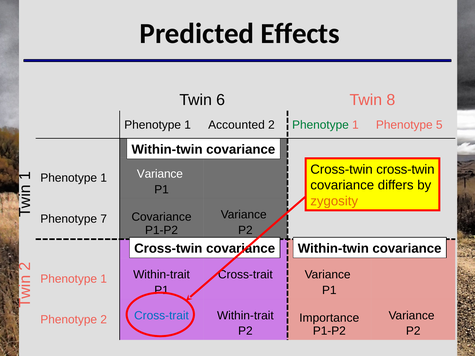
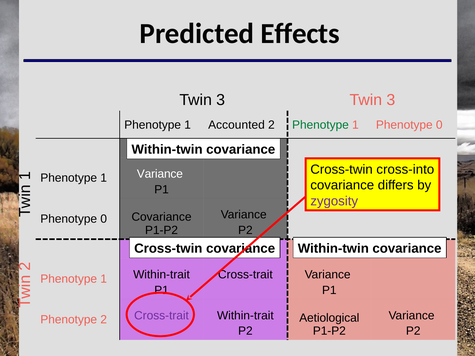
6: 6 -> 3 (221, 100)
8: 8 -> 3 (391, 100)
1 Phenotype 5: 5 -> 0 (439, 125)
Cross-twin cross-twin: cross-twin -> cross-into (405, 170)
zygosity colour: orange -> purple (334, 201)
7: 7 -> 0 (104, 219)
Importance: Importance -> Aetiological (329, 318)
Cross-trait colour: blue -> purple (162, 316)
